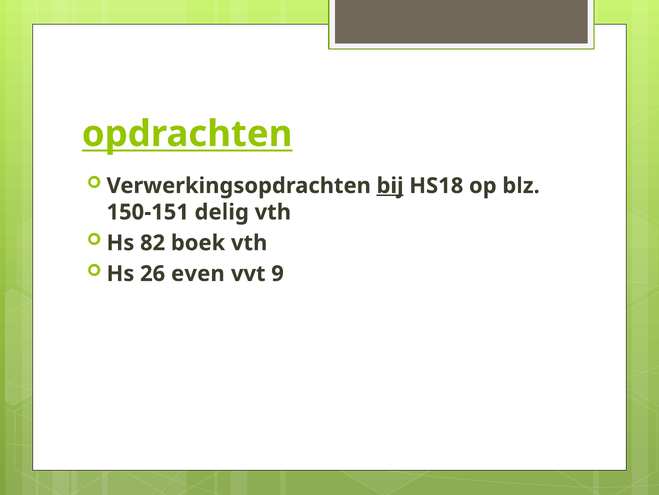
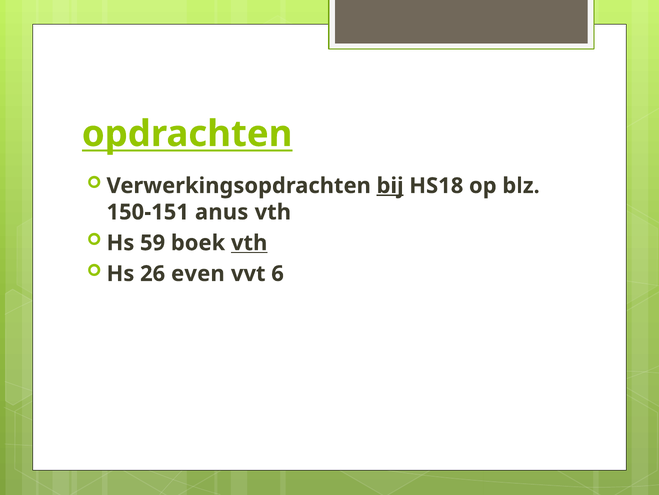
delig: delig -> anus (222, 212)
82: 82 -> 59 (153, 243)
vth underline: none -> present (249, 243)
9: 9 -> 6 (278, 273)
